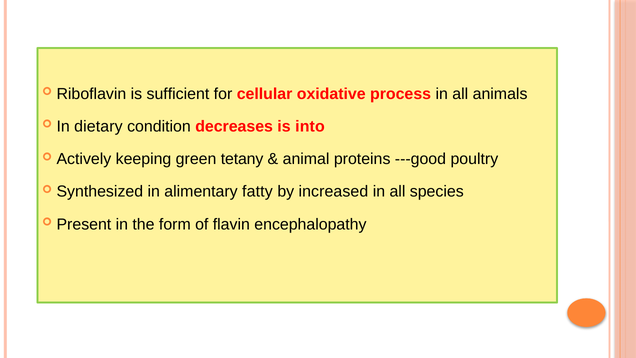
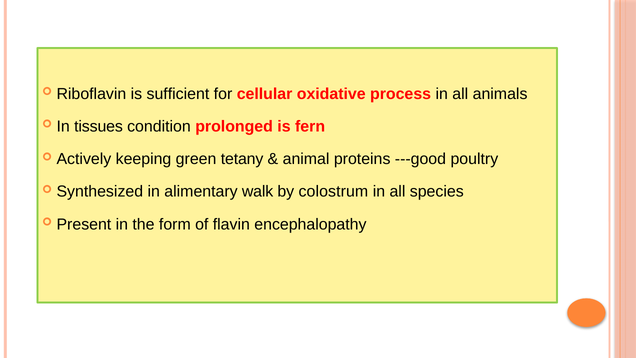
dietary: dietary -> tissues (99, 126)
decreases: decreases -> prolonged (234, 126)
into: into -> fern (310, 126)
fatty: fatty -> walk (258, 192)
increased: increased -> colostrum (333, 192)
